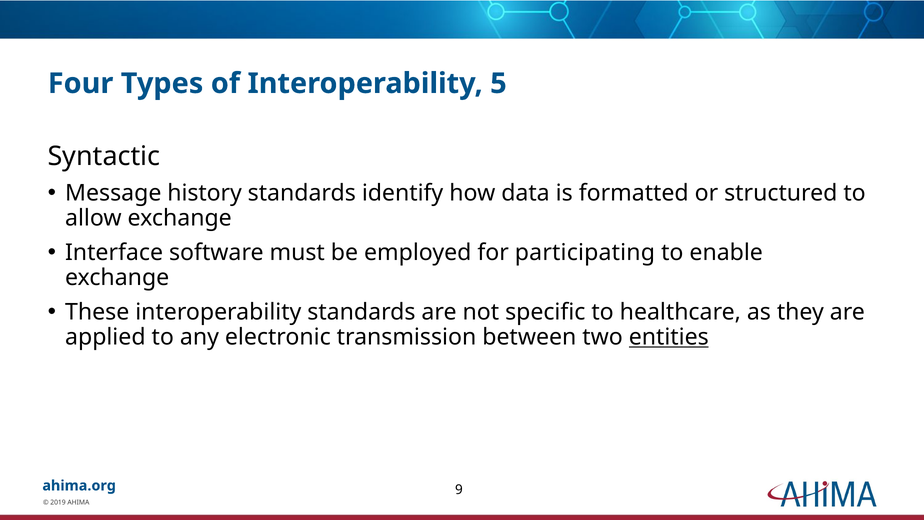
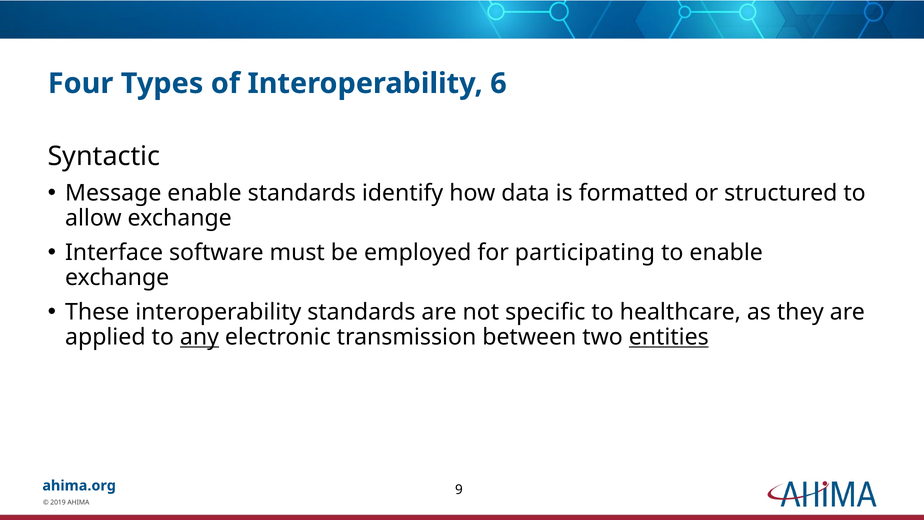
5: 5 -> 6 (498, 83)
Message history: history -> enable (204, 193)
any underline: none -> present (199, 337)
